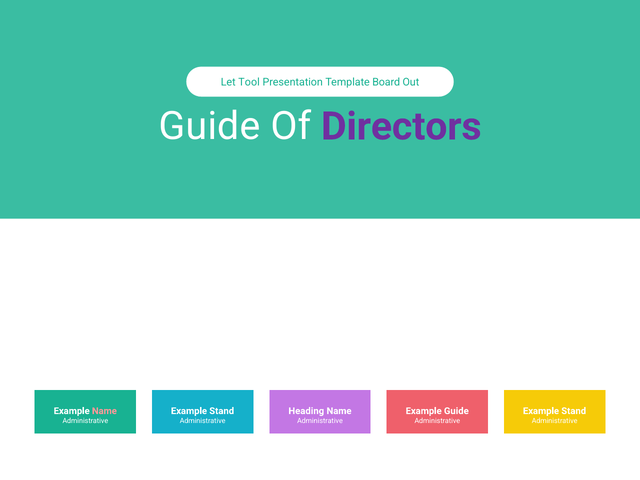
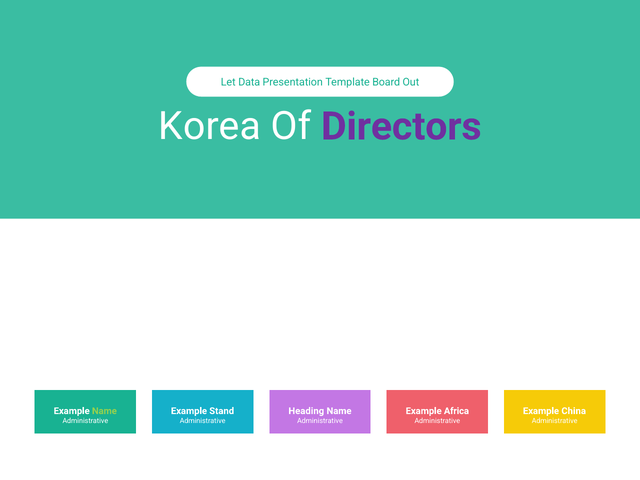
Tool: Tool -> Data (249, 82)
Guide: Guide -> Korea (210, 127)
Name colour: pink -> light green (104, 411)
Example Guide: Guide -> Africa (456, 411)
Stand: Stand -> China (574, 411)
